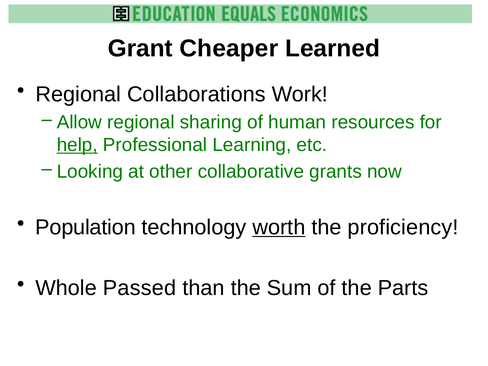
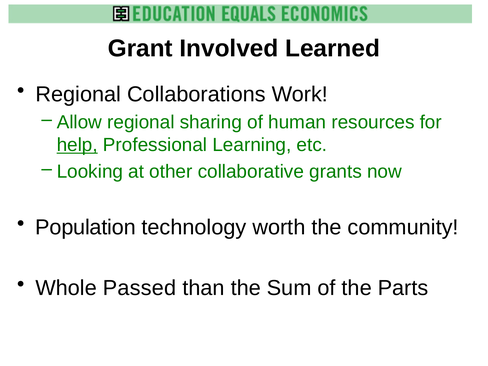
Cheaper: Cheaper -> Involved (229, 48)
worth underline: present -> none (279, 227)
proficiency: proficiency -> community (403, 227)
